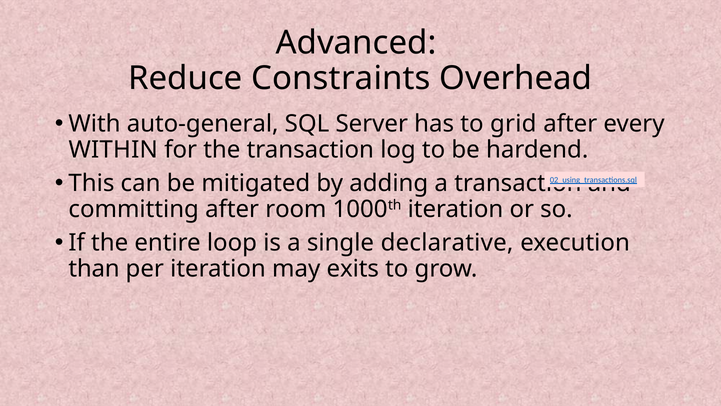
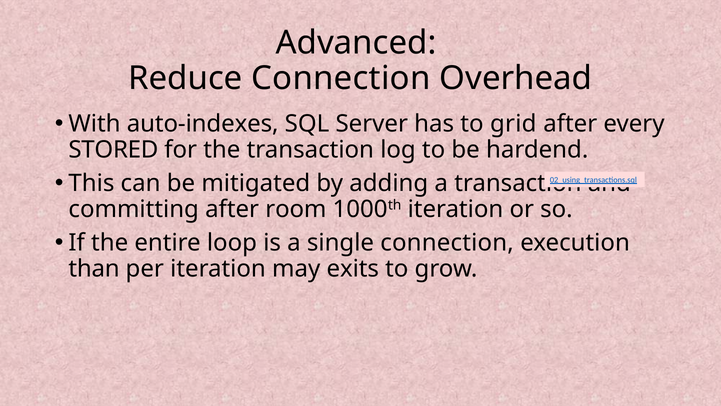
Reduce Constraints: Constraints -> Connection (341, 78)
auto-general: auto-general -> auto-indexes (203, 124)
WITHIN: WITHIN -> STORED (113, 149)
single declarative: declarative -> connection (447, 242)
